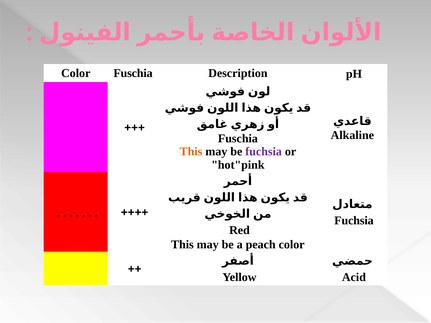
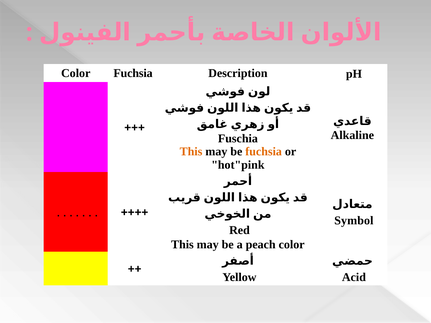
Color Fuschia: Fuschia -> Fuchsia (133, 73)
fuchsia colour: purple -> orange (264, 152)
Fuchsia: Fuchsia -> Symbol (354, 221)
